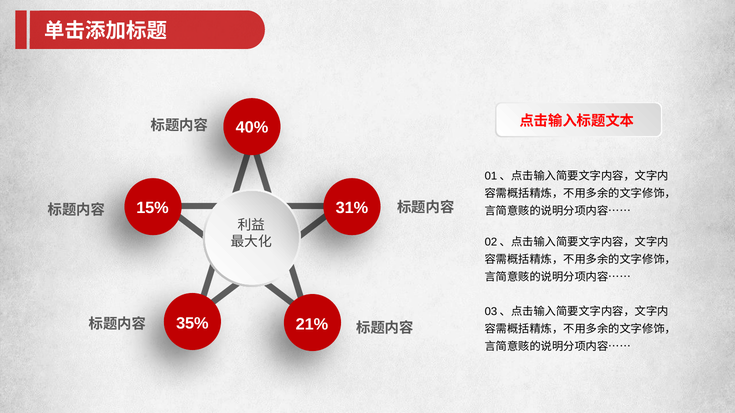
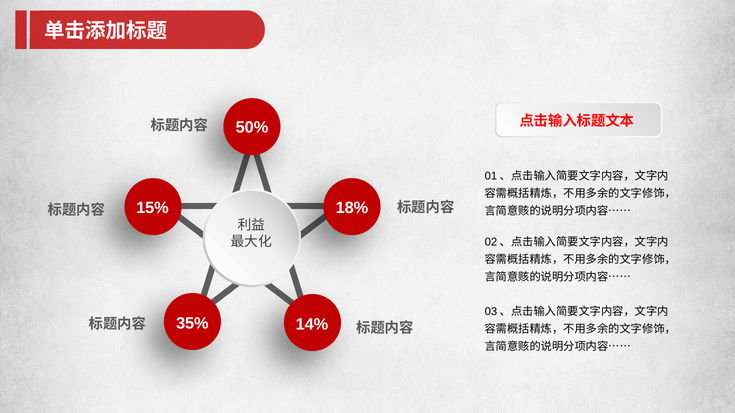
40%: 40% -> 50% (252, 128)
31%: 31% -> 18% (352, 208)
21%: 21% -> 14% (312, 324)
